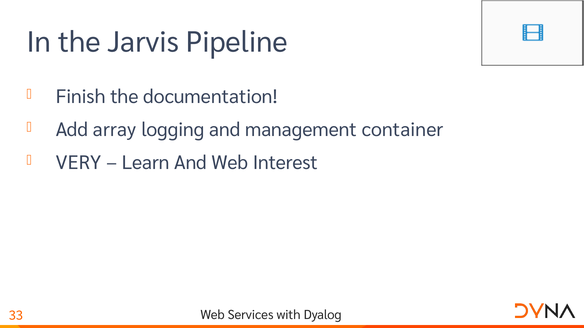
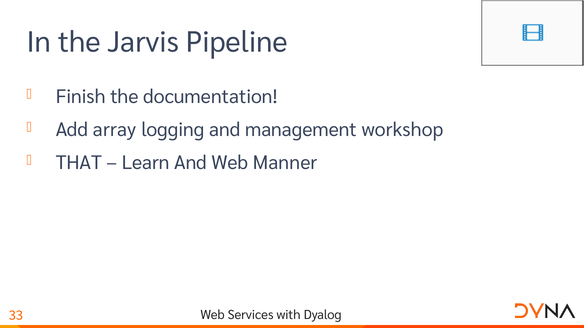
container: container -> workshop (403, 130)
VERY: VERY -> THAT (79, 163)
Interest: Interest -> Manner (285, 163)
